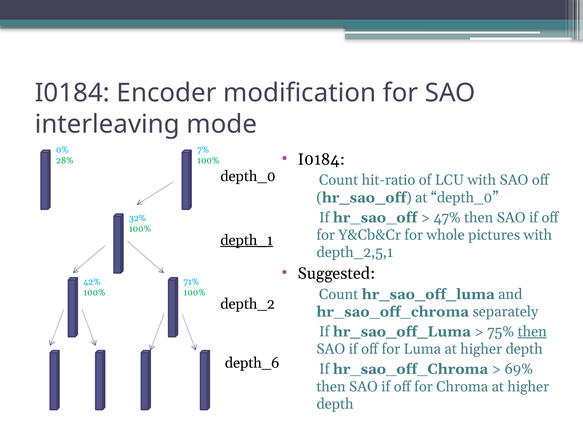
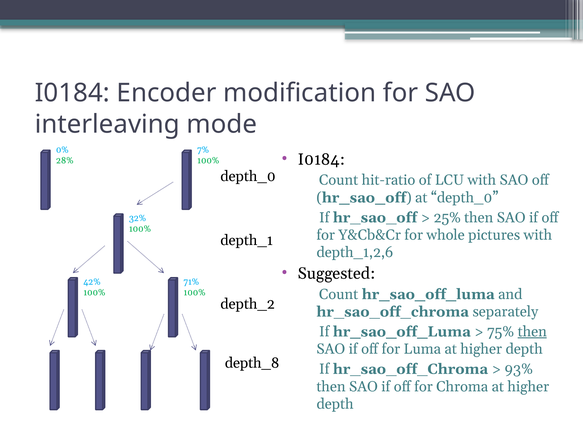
47%: 47% -> 25% (447, 218)
depth_1 underline: present -> none (247, 240)
depth_2,5,1: depth_2,5,1 -> depth_1,2,6 (355, 253)
depth_6: depth_6 -> depth_8 (252, 363)
69%: 69% -> 93% (519, 369)
